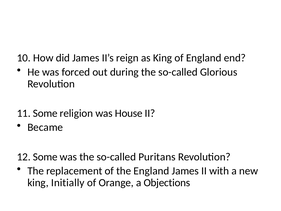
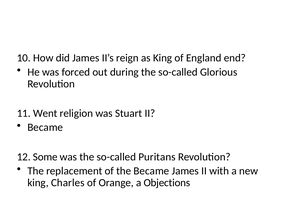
11 Some: Some -> Went (45, 113)
House: House -> Stuart (129, 113)
the England: England -> Became (151, 171)
Initially: Initially -> Charles (68, 182)
